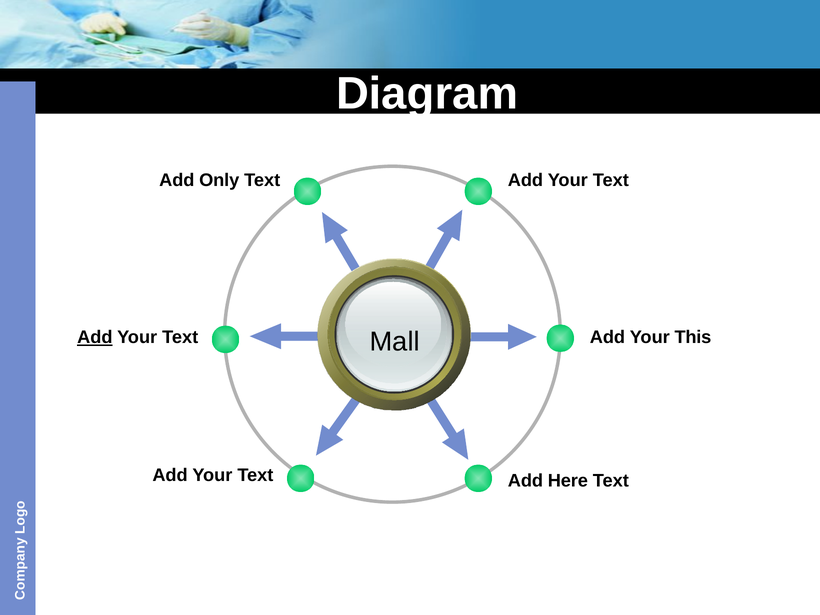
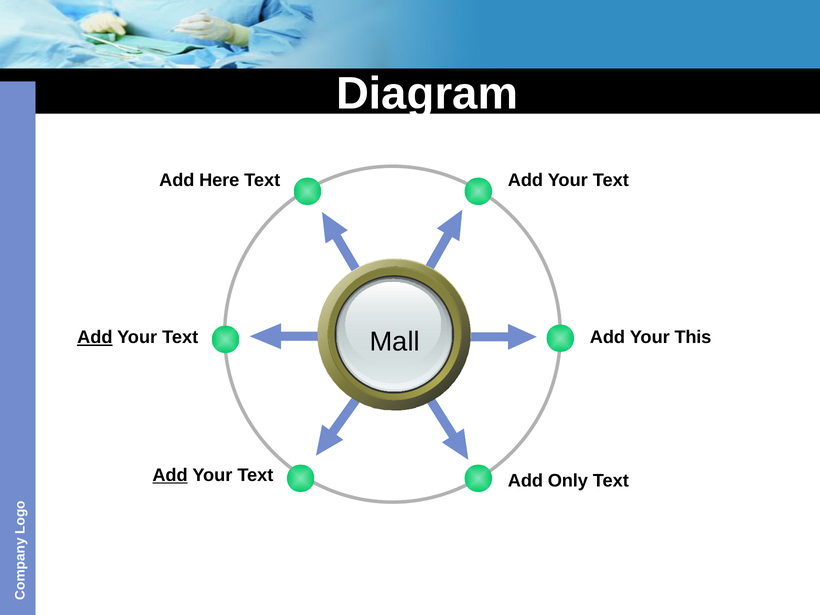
Only: Only -> Here (219, 180)
Add underline: none -> present (170, 475)
Here: Here -> Only (568, 481)
